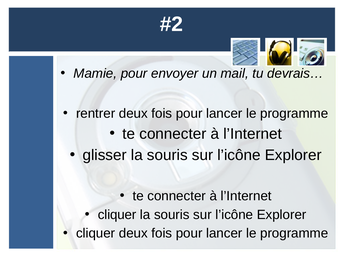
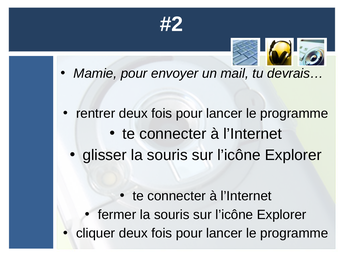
cliquer: cliquer -> fermer (117, 215)
